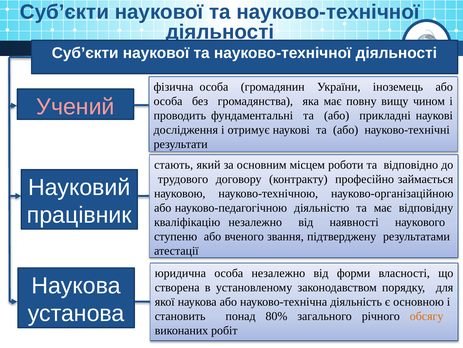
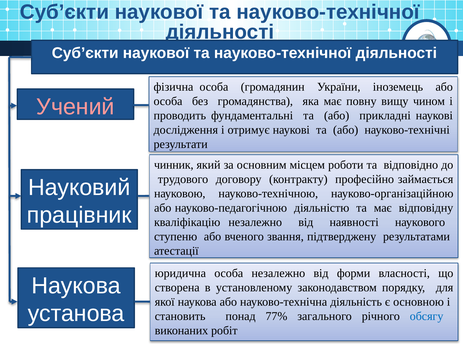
стають: стають -> чинник (174, 165)
80%: 80% -> 77% (276, 316)
обсягу colour: orange -> blue (427, 316)
